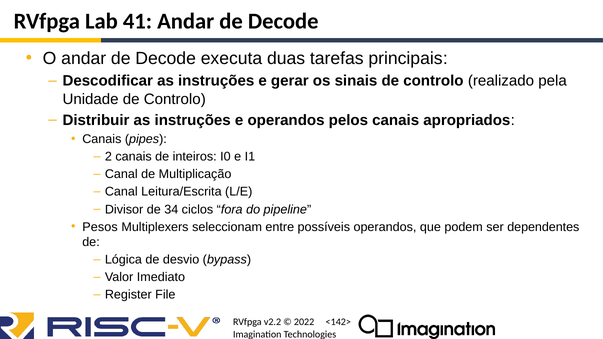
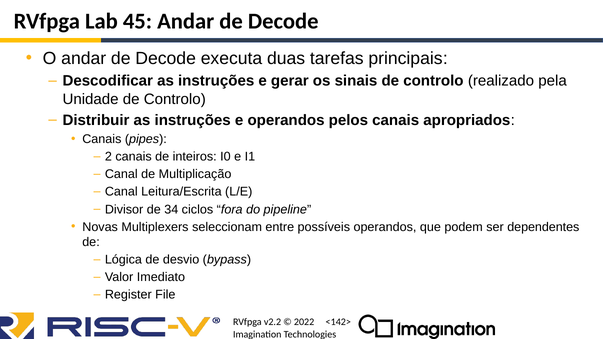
41: 41 -> 45 (137, 21)
Pesos: Pesos -> Novas (100, 227)
